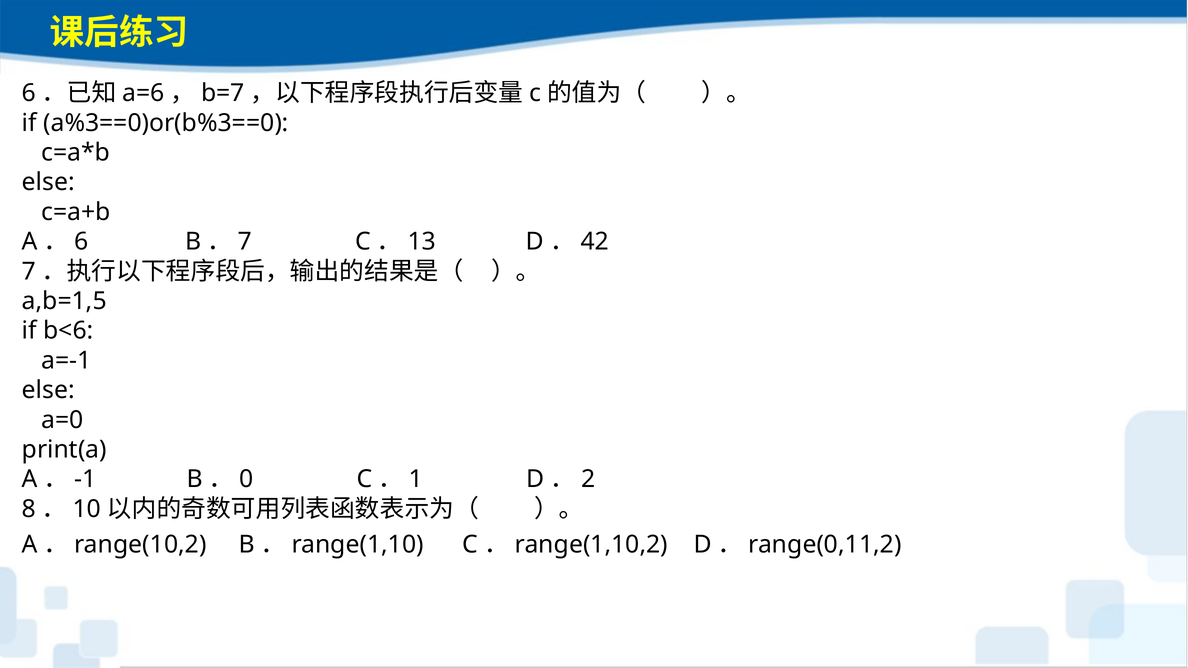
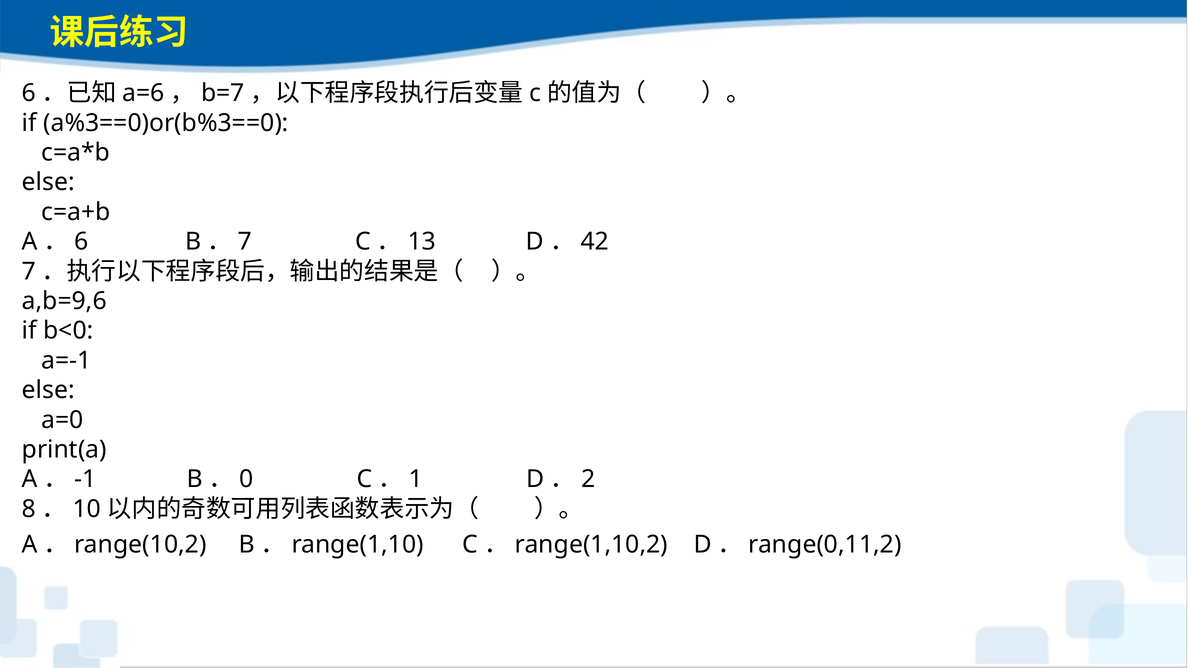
a,b=1,5: a,b=1,5 -> a,b=9,6 (64, 301)
b<6: b<6 -> b<0 (68, 331)
